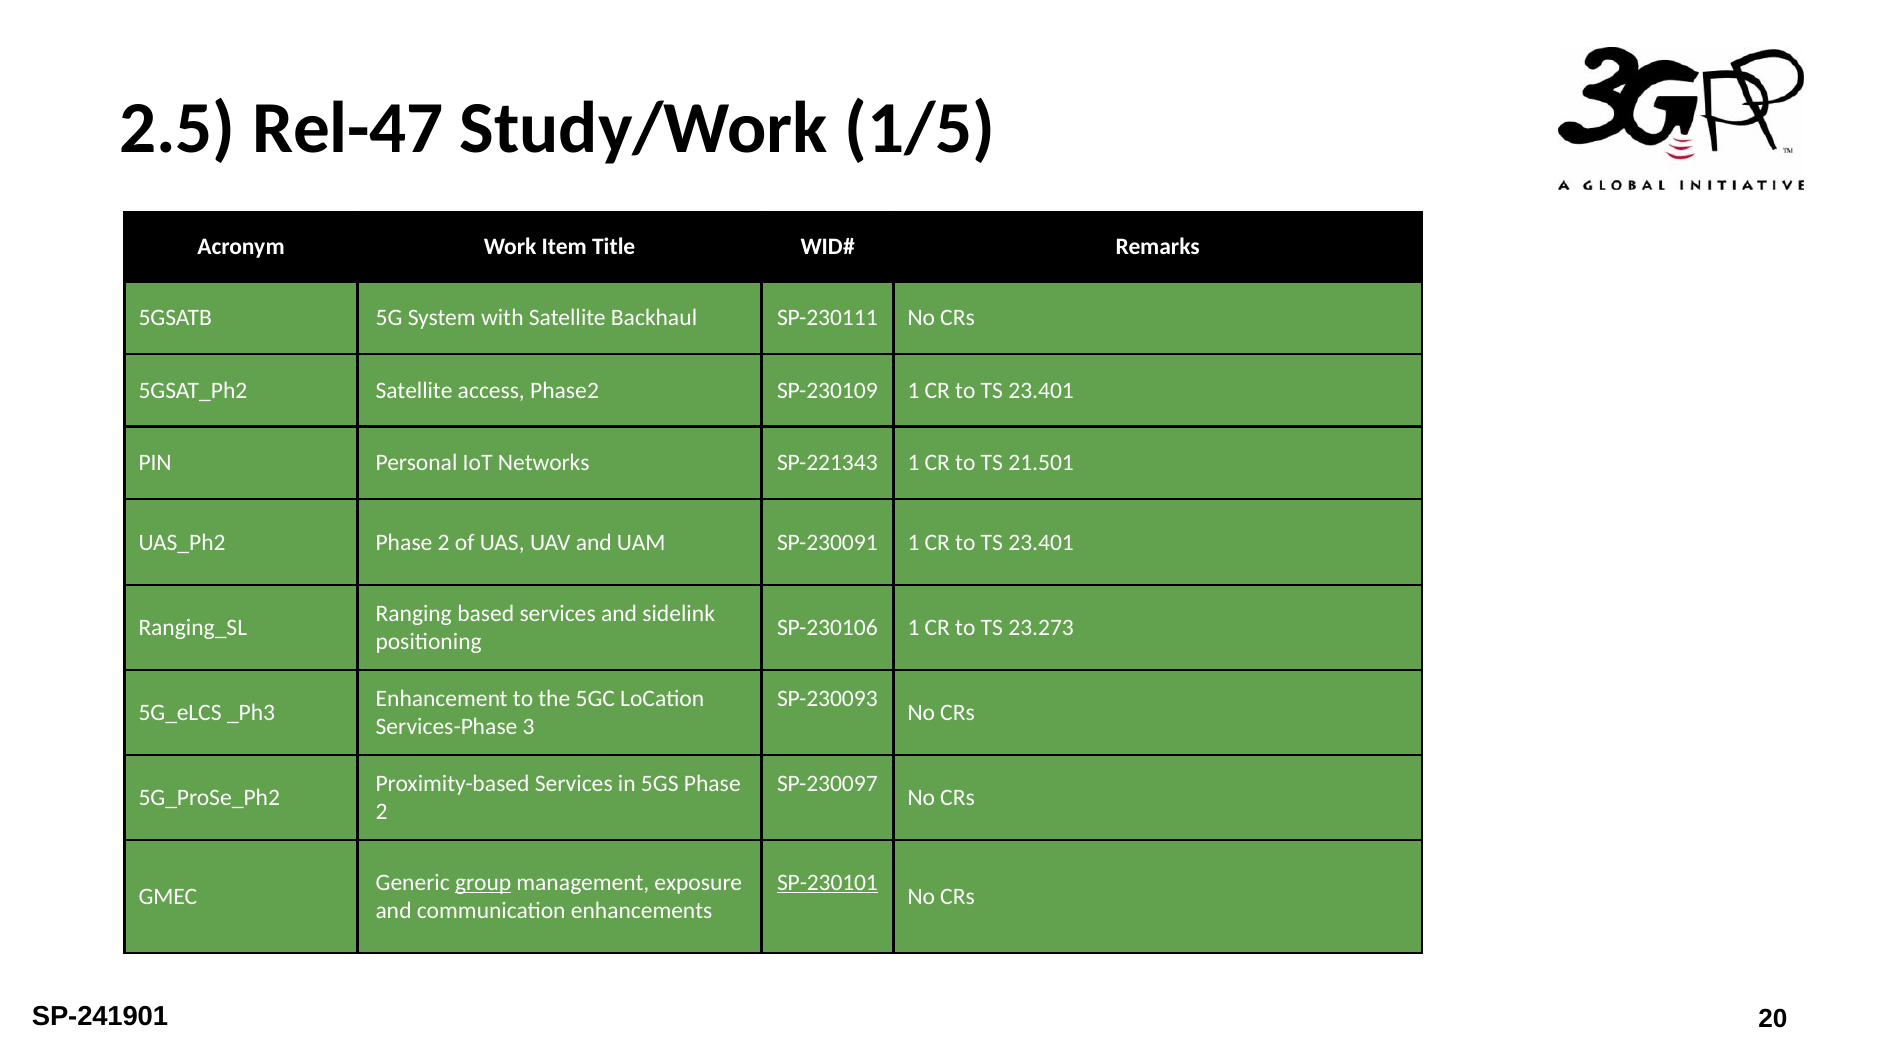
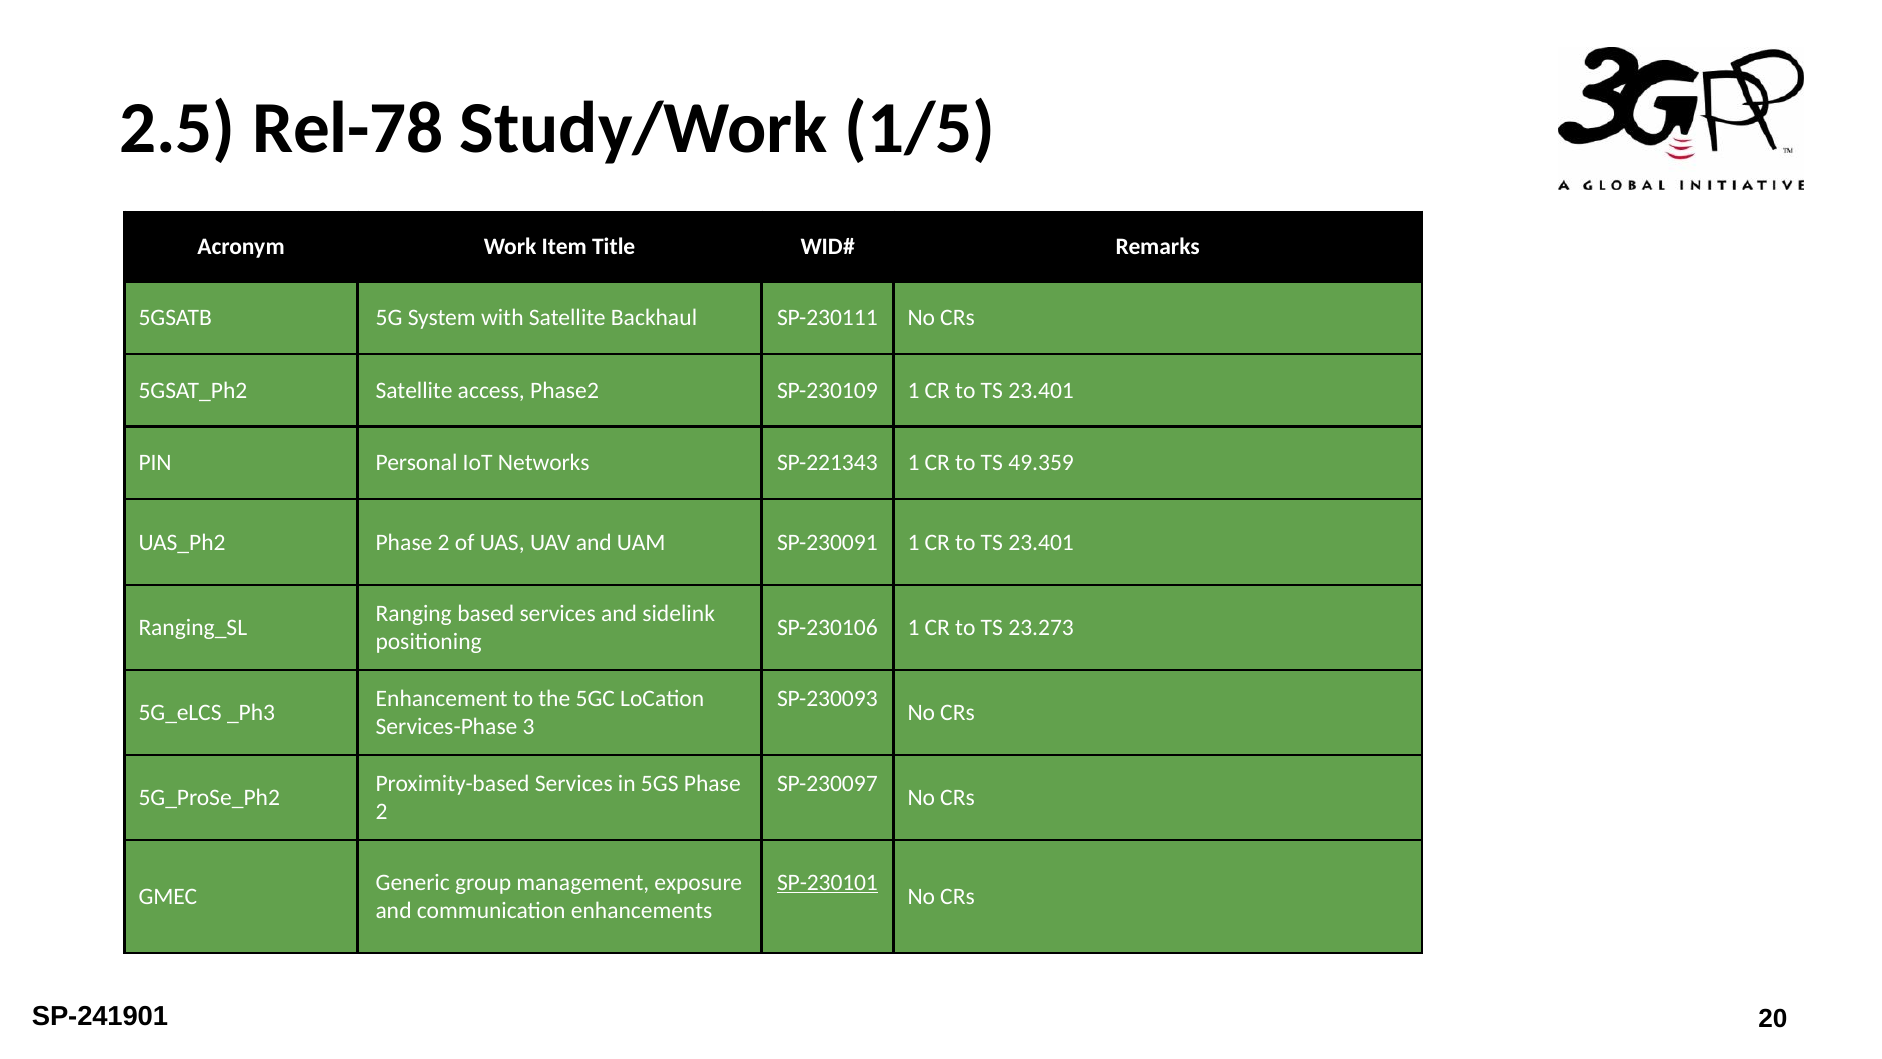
Rel-47: Rel-47 -> Rel-78 (348, 129)
21.501: 21.501 -> 49.359 (1041, 463)
group underline: present -> none (483, 882)
